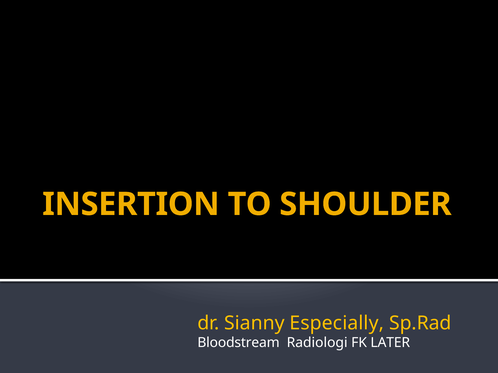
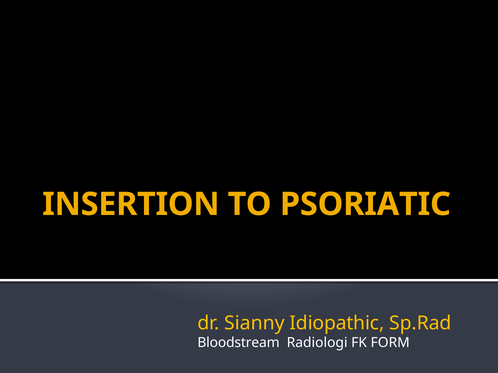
SHOULDER: SHOULDER -> PSORIATIC (365, 205)
Especially: Especially -> Idiopathic (337, 324)
LATER: LATER -> FORM (390, 343)
